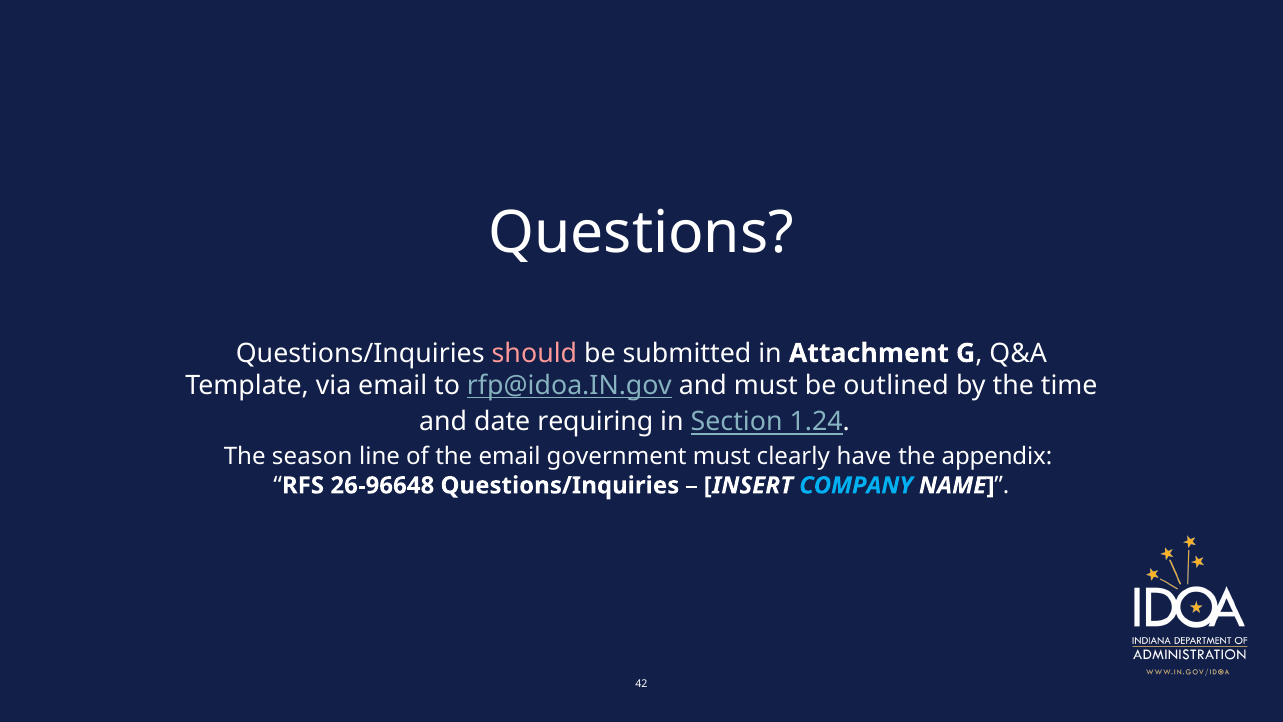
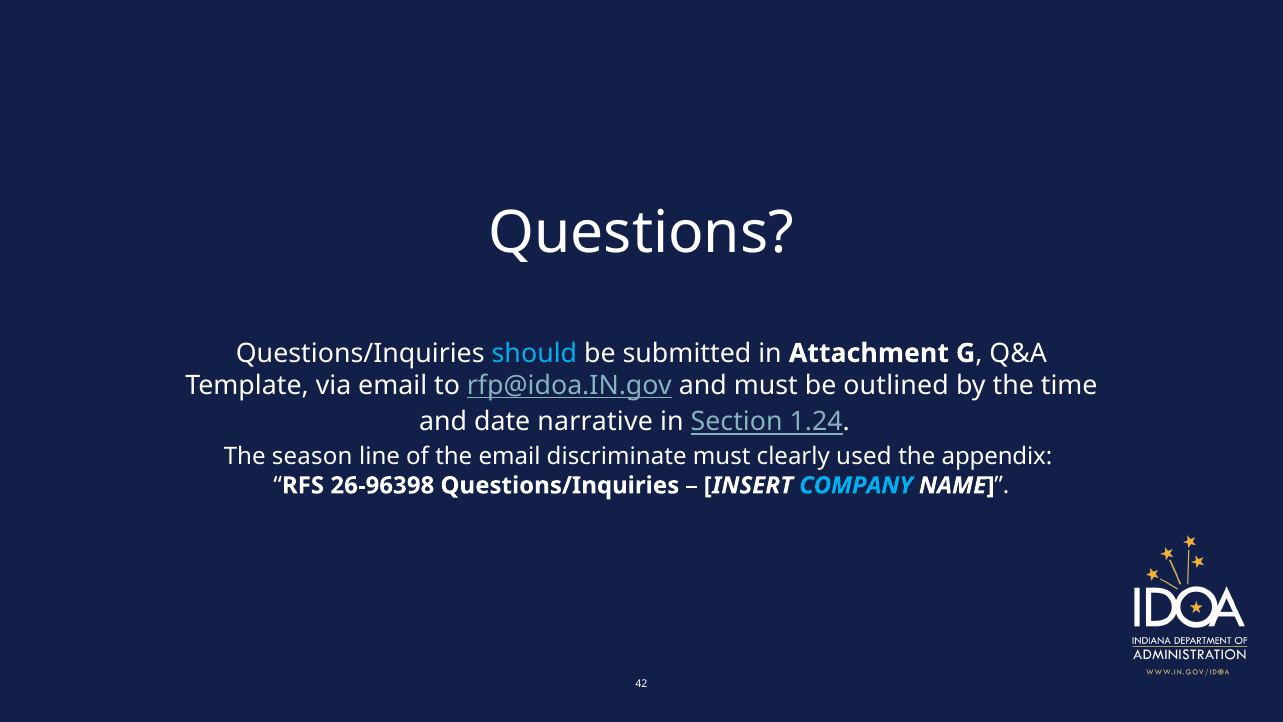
should colour: pink -> light blue (534, 353)
requiring: requiring -> narrative (595, 422)
government: government -> discriminate (617, 456)
have: have -> used (864, 456)
26-96648: 26-96648 -> 26-96398 (382, 485)
